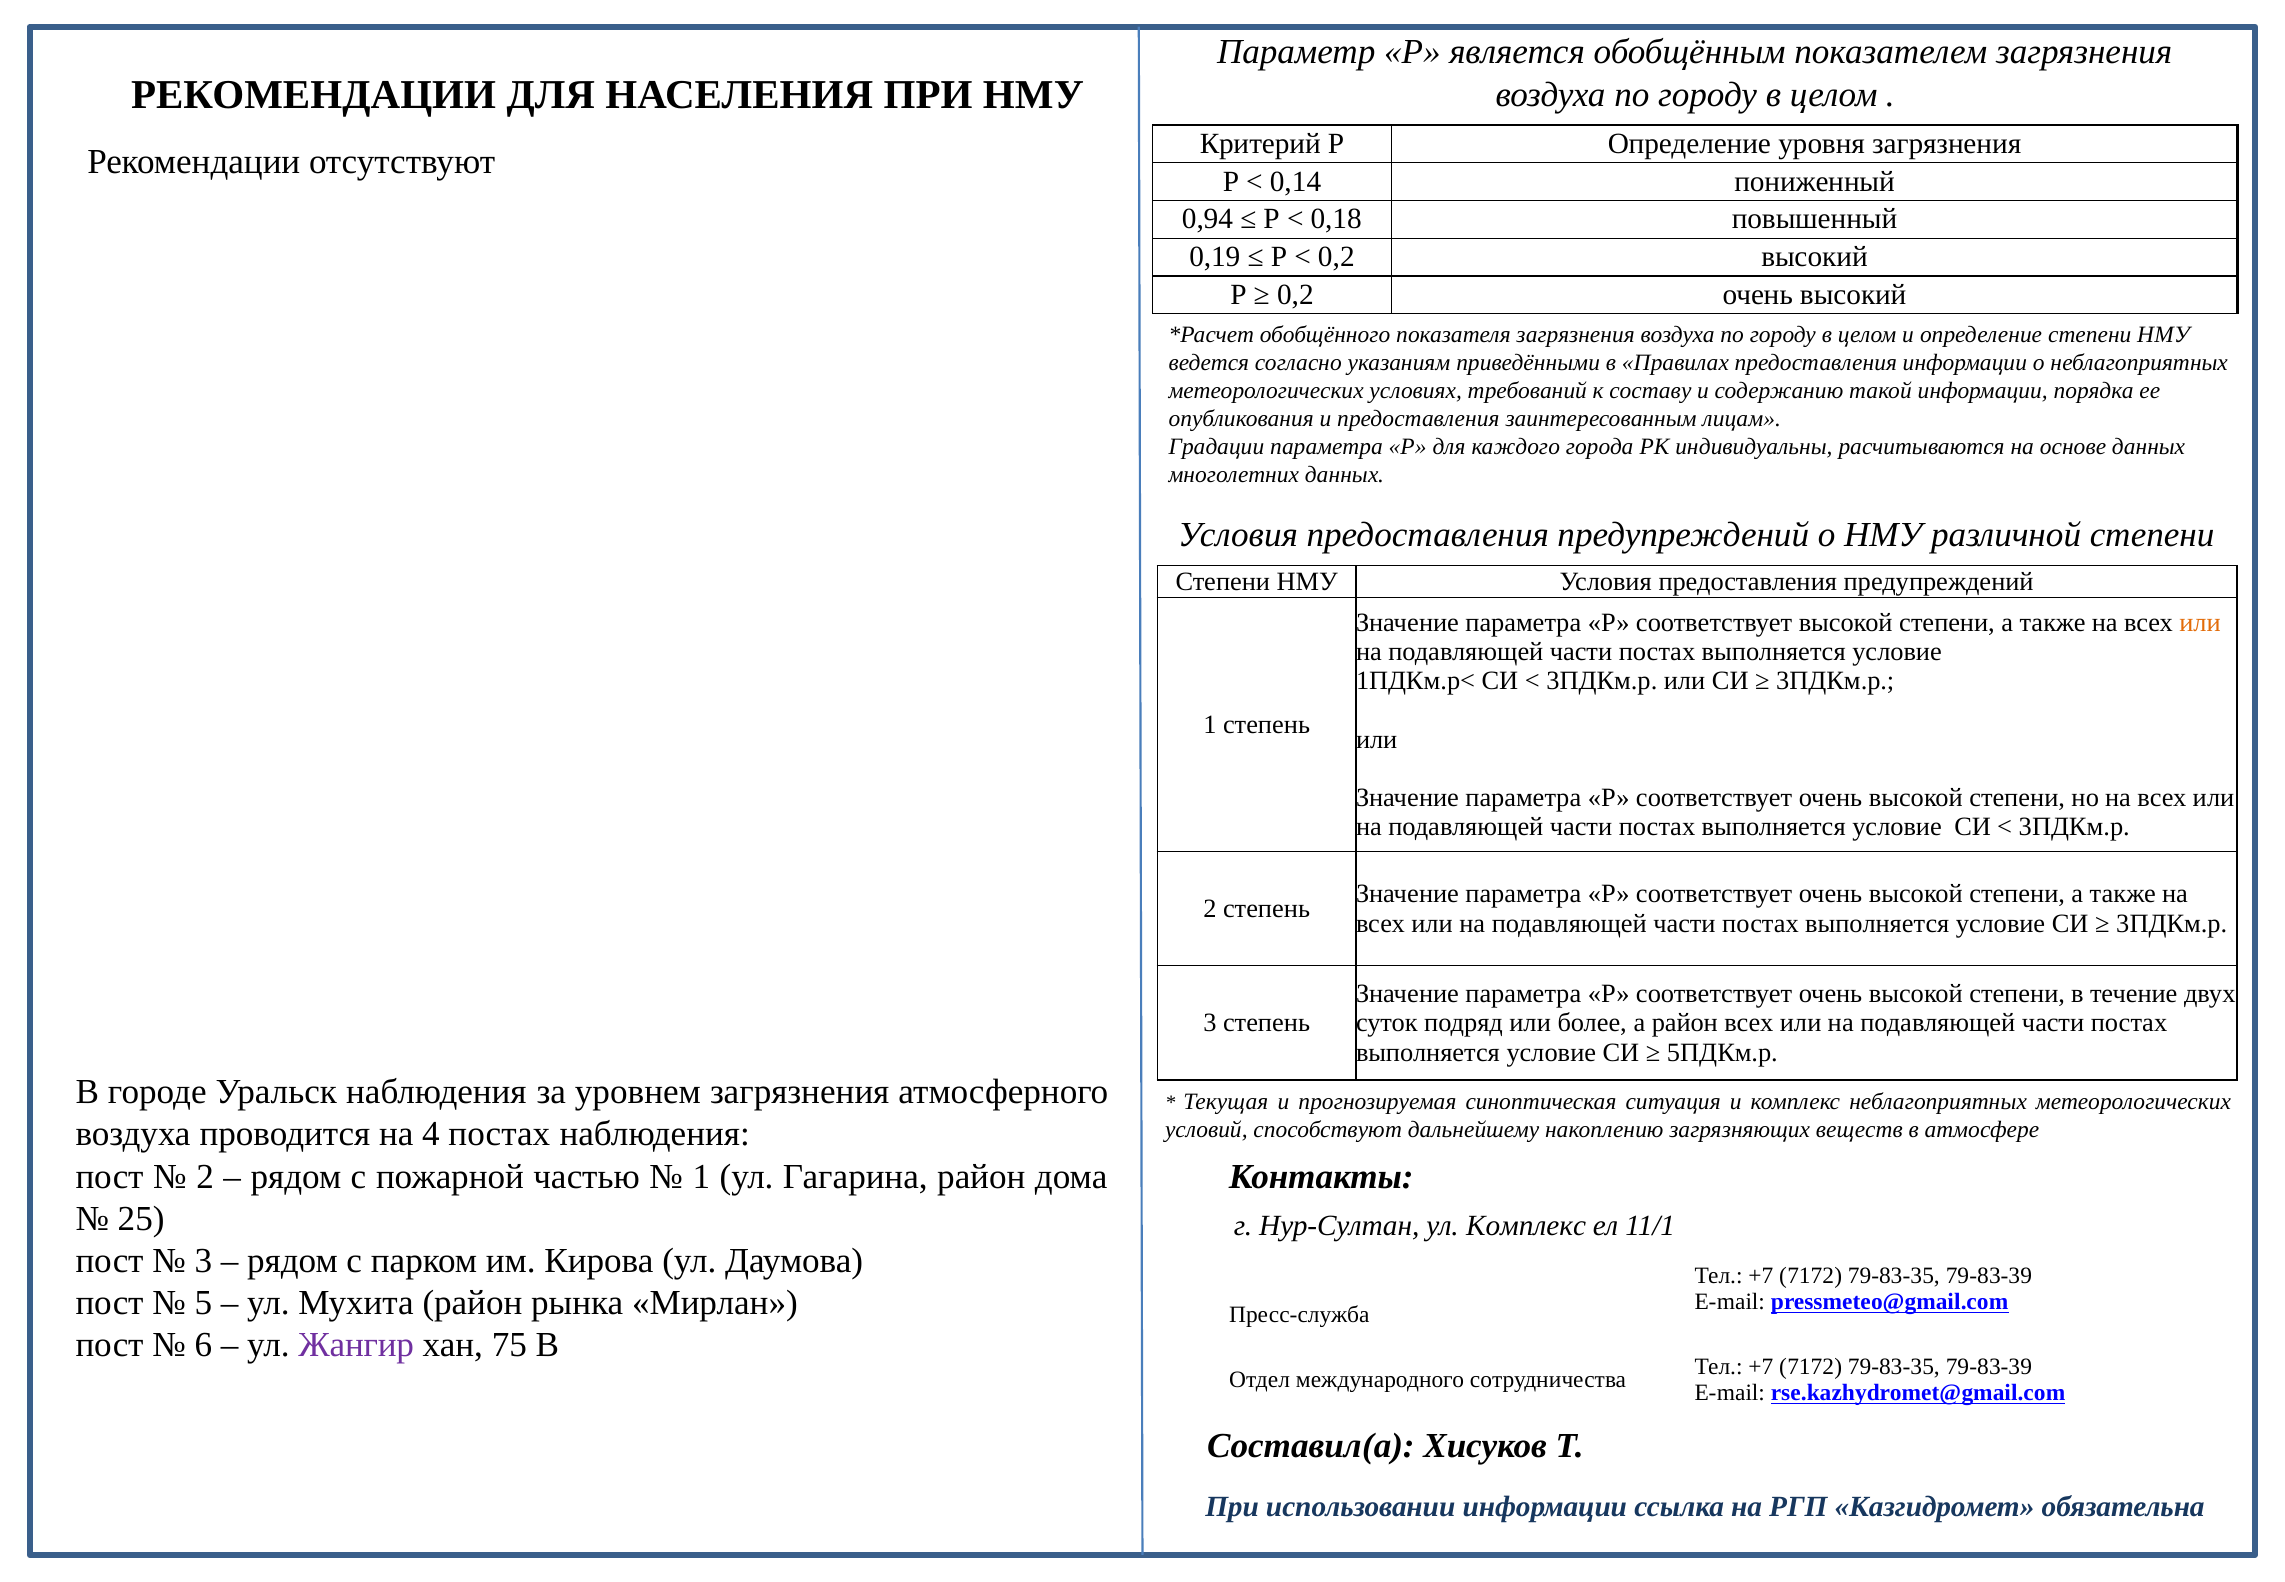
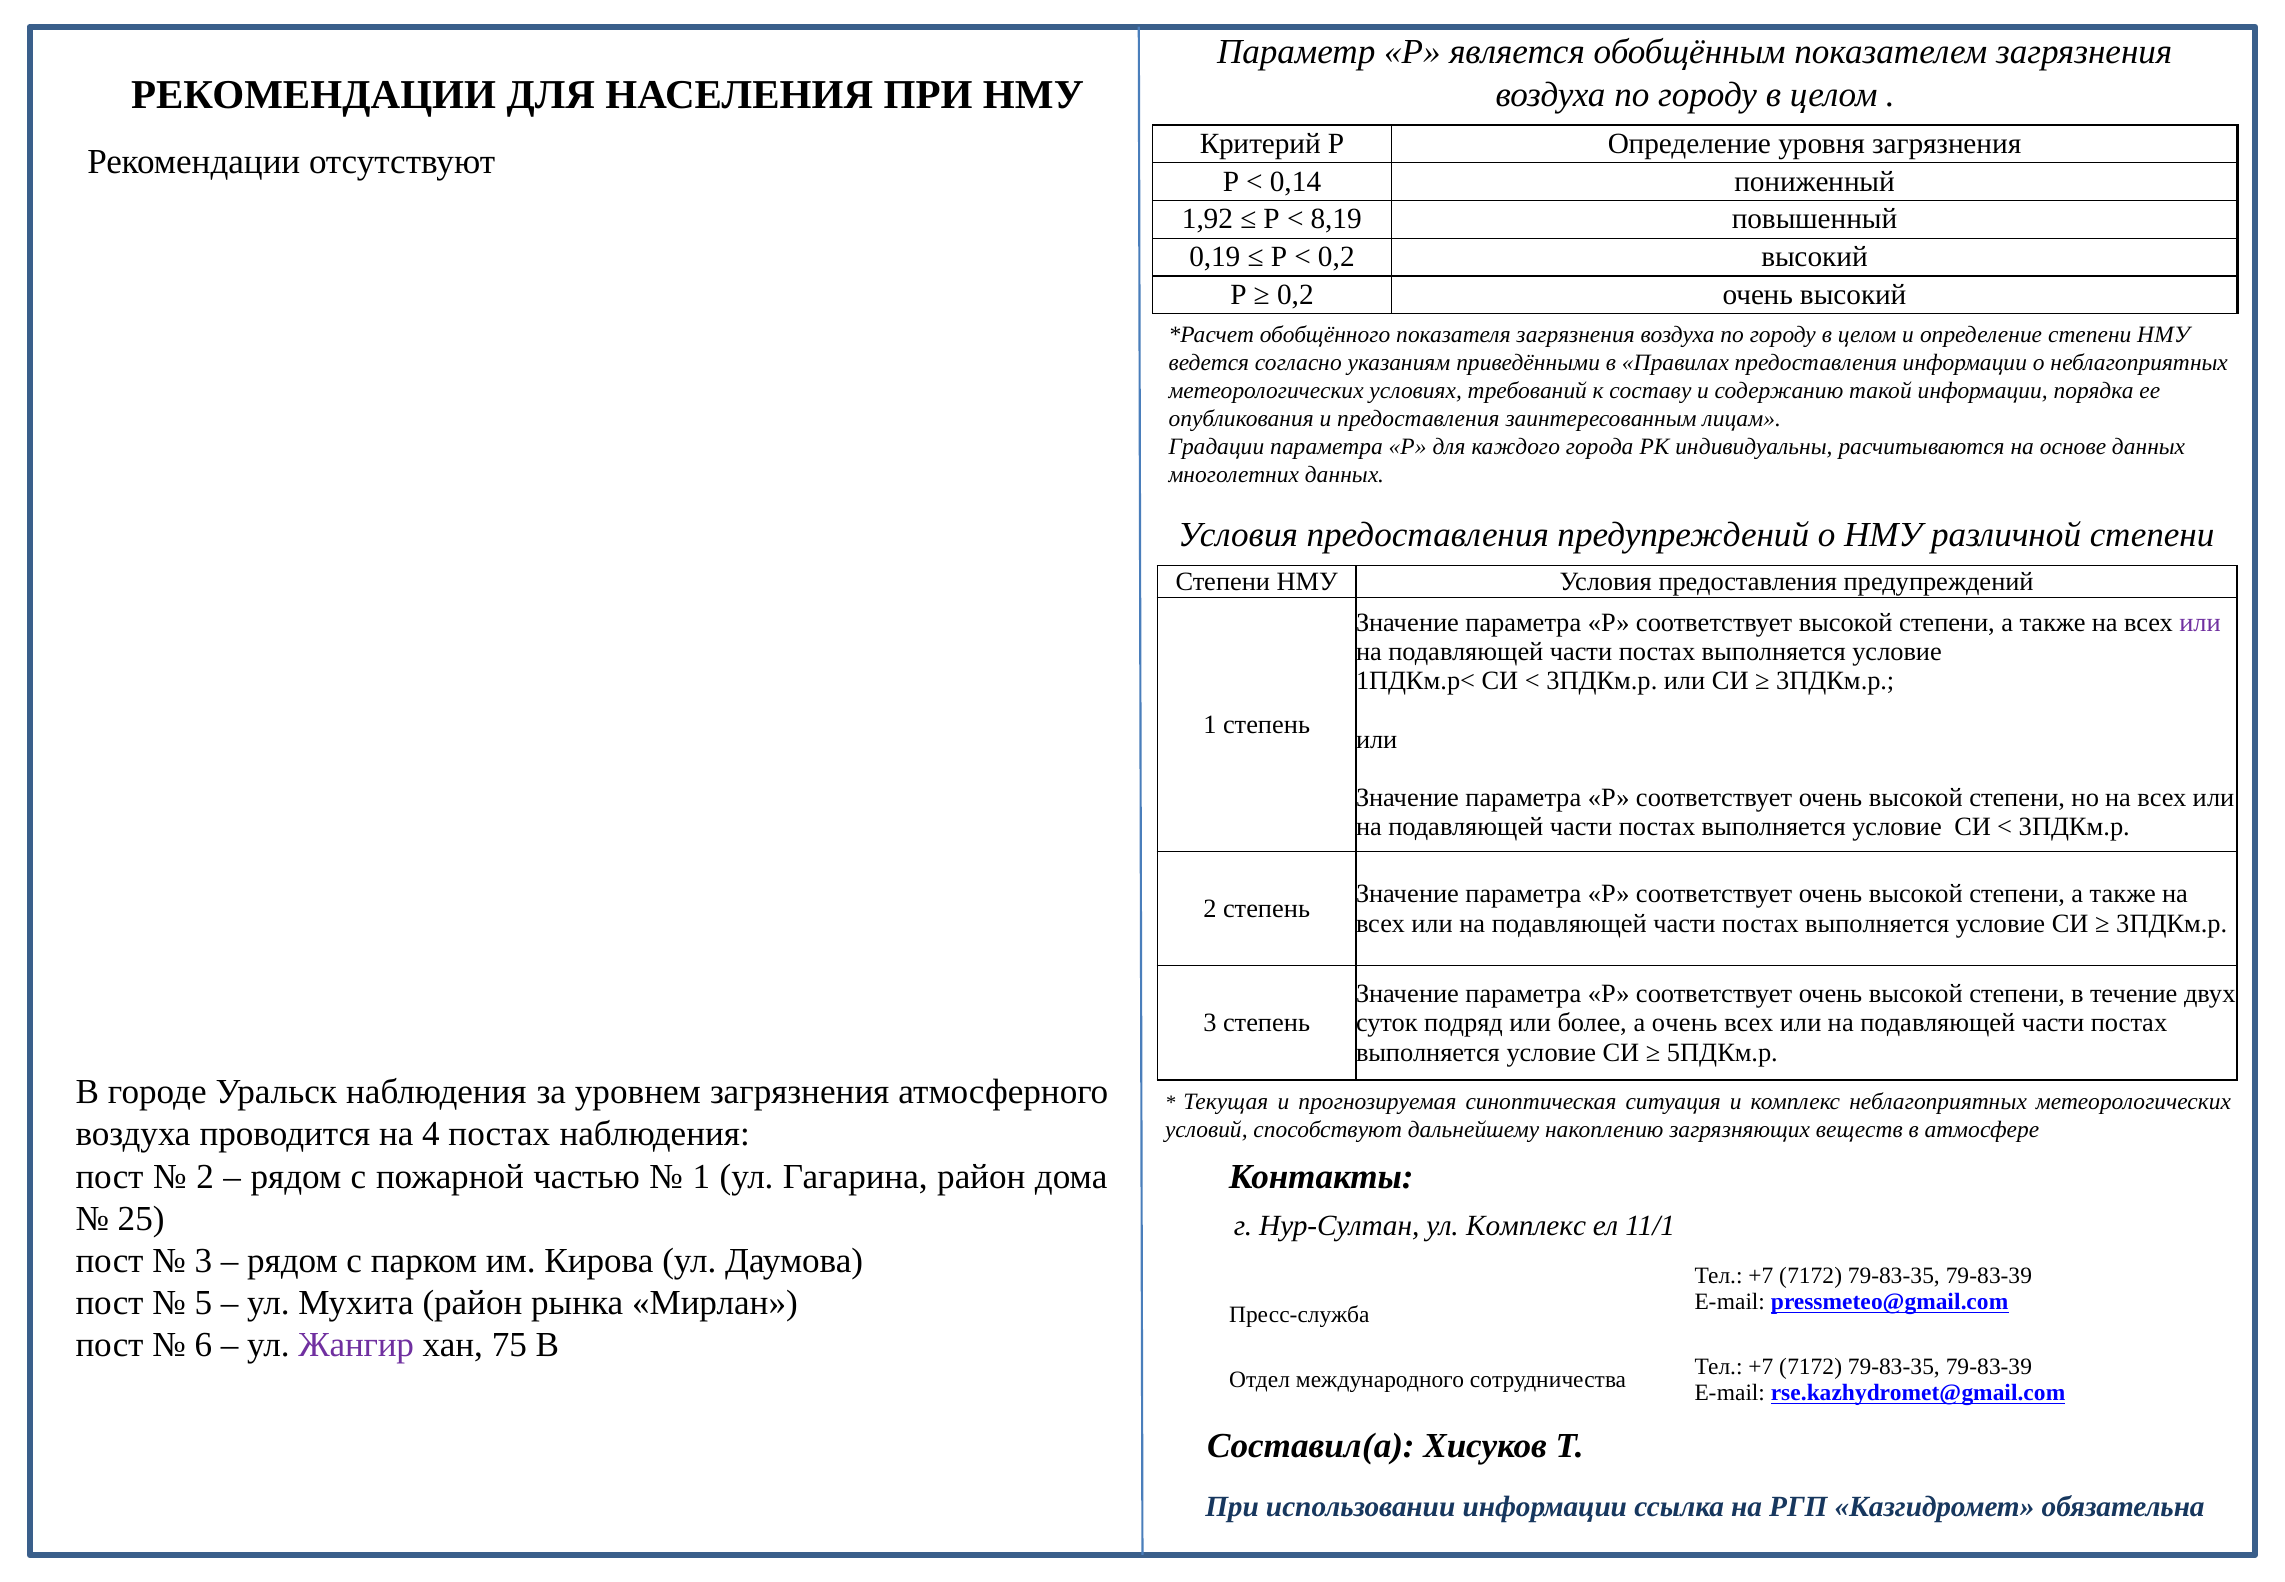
0,94: 0,94 -> 1,92 (1207, 219)
0,18: 0,18 -> 8,19 (1336, 219)
или colour: orange -> purple (2200, 622)
а район: район -> очень (1685, 1023)
